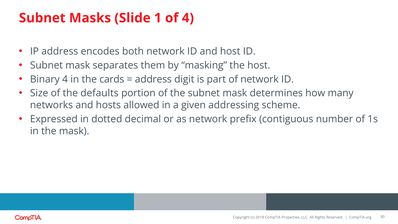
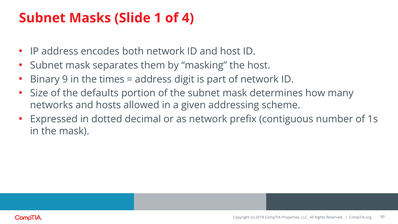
Binary 4: 4 -> 9 (65, 79)
cards: cards -> times (112, 79)
